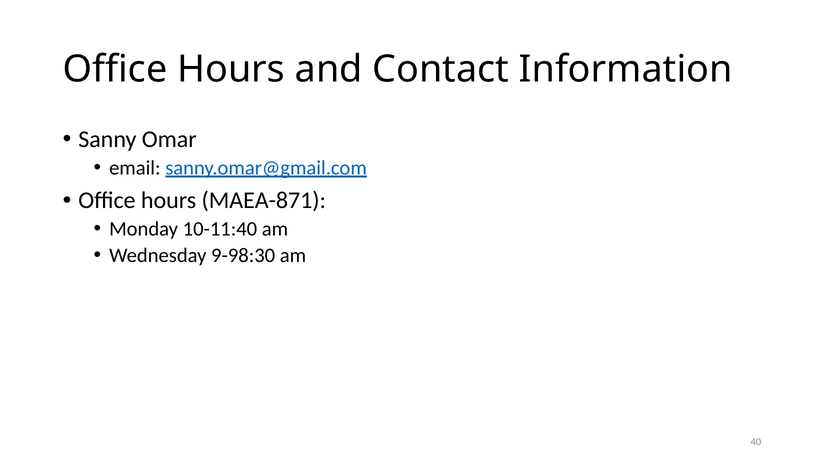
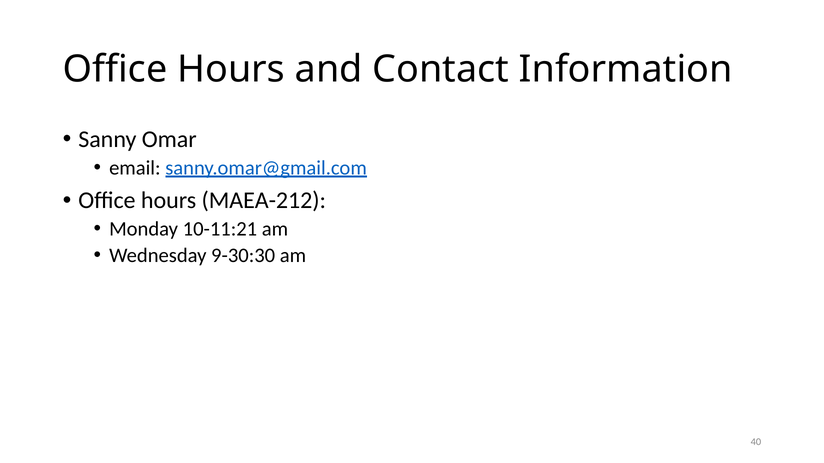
MAEA-871: MAEA-871 -> MAEA-212 (264, 201)
10-11:40: 10-11:40 -> 10-11:21 (220, 229)
9-98:30: 9-98:30 -> 9-30:30 (243, 256)
